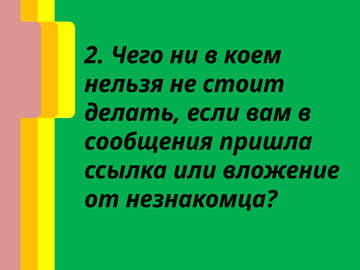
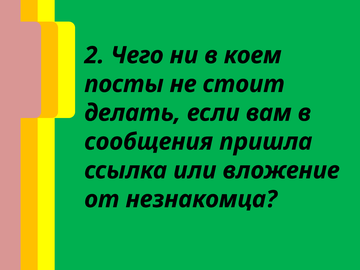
нельзя: нельзя -> посты (124, 84)
